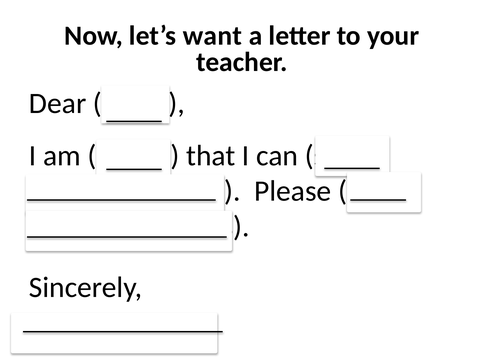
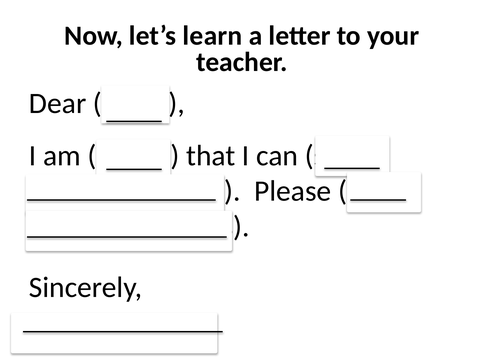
want: want -> learn (212, 36)
